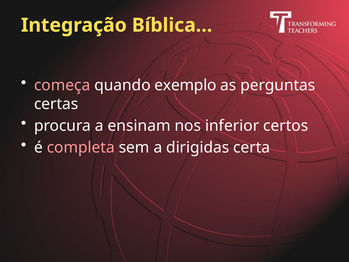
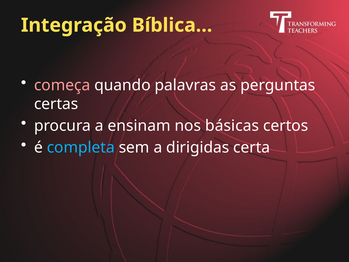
exemplo: exemplo -> palavras (185, 85)
inferior: inferior -> básicas (232, 126)
completa colour: pink -> light blue (81, 147)
